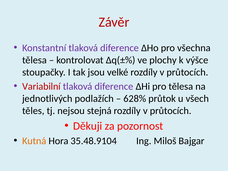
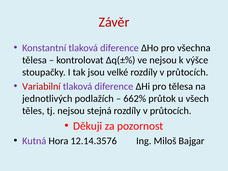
ve plochy: plochy -> nejsou (163, 60)
628%: 628% -> 662% (135, 99)
Kutná colour: orange -> purple (34, 141)
35.48.9104: 35.48.9104 -> 12.14.3576 (94, 141)
